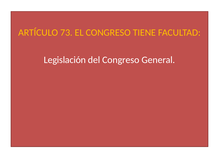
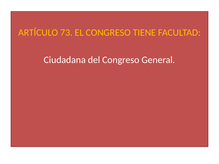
Legislación: Legislación -> Ciudadana (65, 60)
